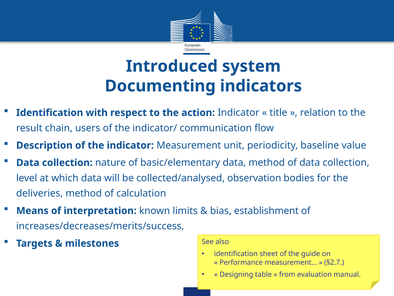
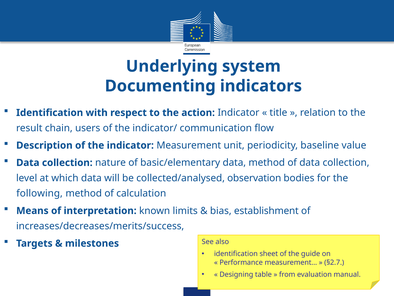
Introduced: Introduced -> Underlying (172, 66)
deliveries: deliveries -> following (40, 193)
